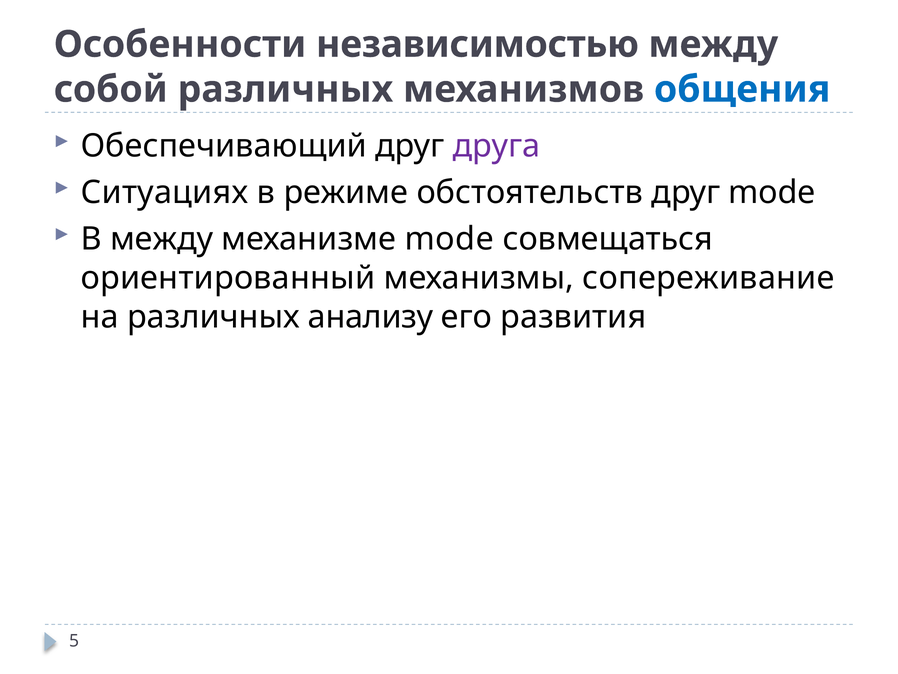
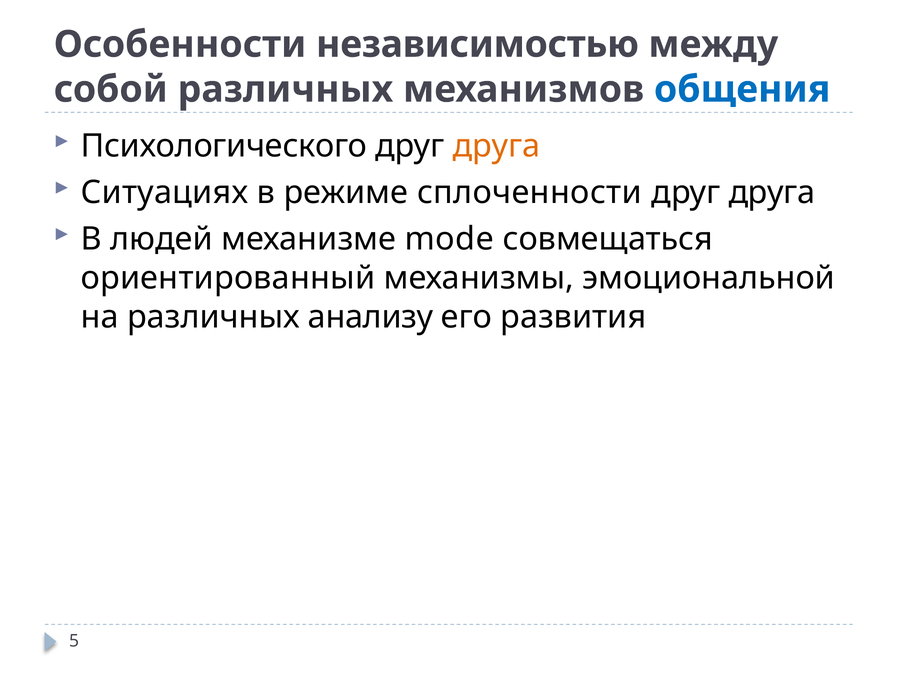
Обеспечивающий: Обеспечивающий -> Психологического (224, 146)
друга colour: purple -> orange (497, 146)
обстоятельств: обстоятельств -> сплоченности (530, 192)
mode: mode -> друга (772, 192)
В между: между -> людей (161, 239)
сопереживание: сопереживание -> эмоциональной (709, 278)
